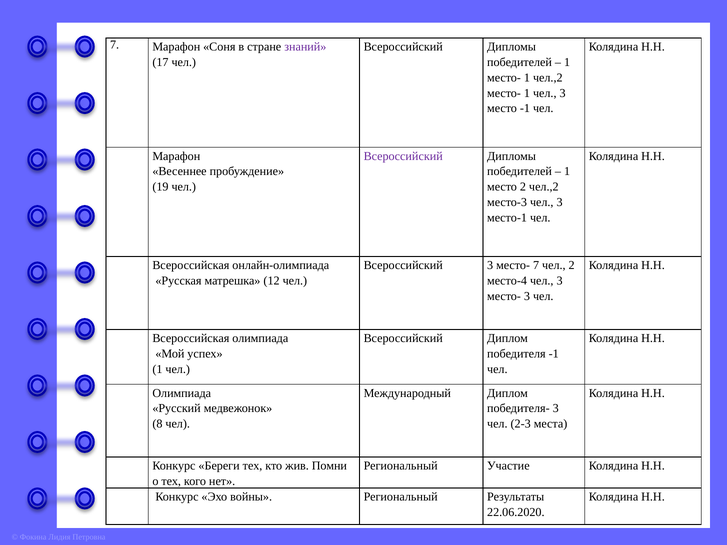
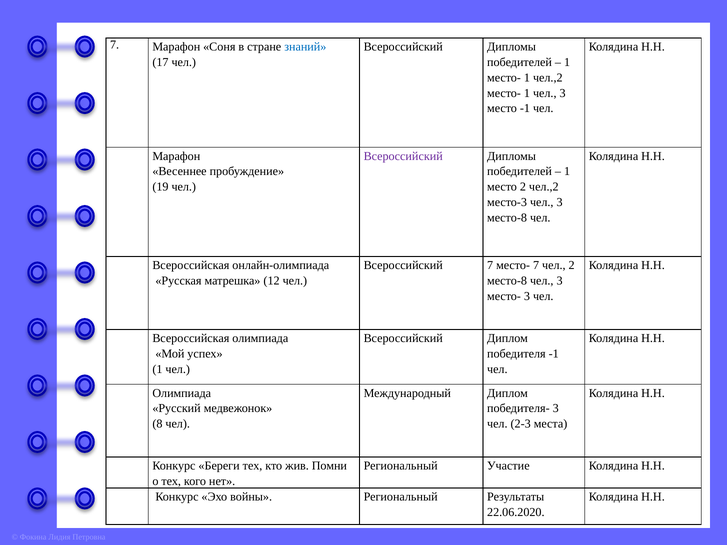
знаний colour: purple -> blue (305, 47)
место-1: место-1 -> место-8 (507, 218)
Всероссийский 3: 3 -> 7 (490, 266)
место-4: место-4 -> место-8 (507, 281)
